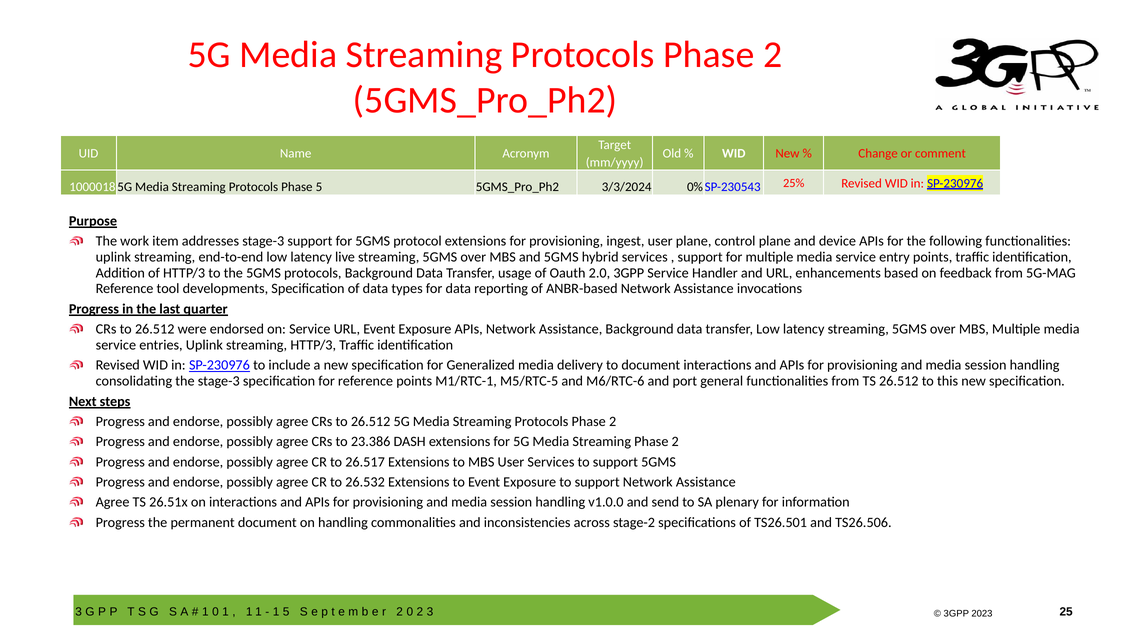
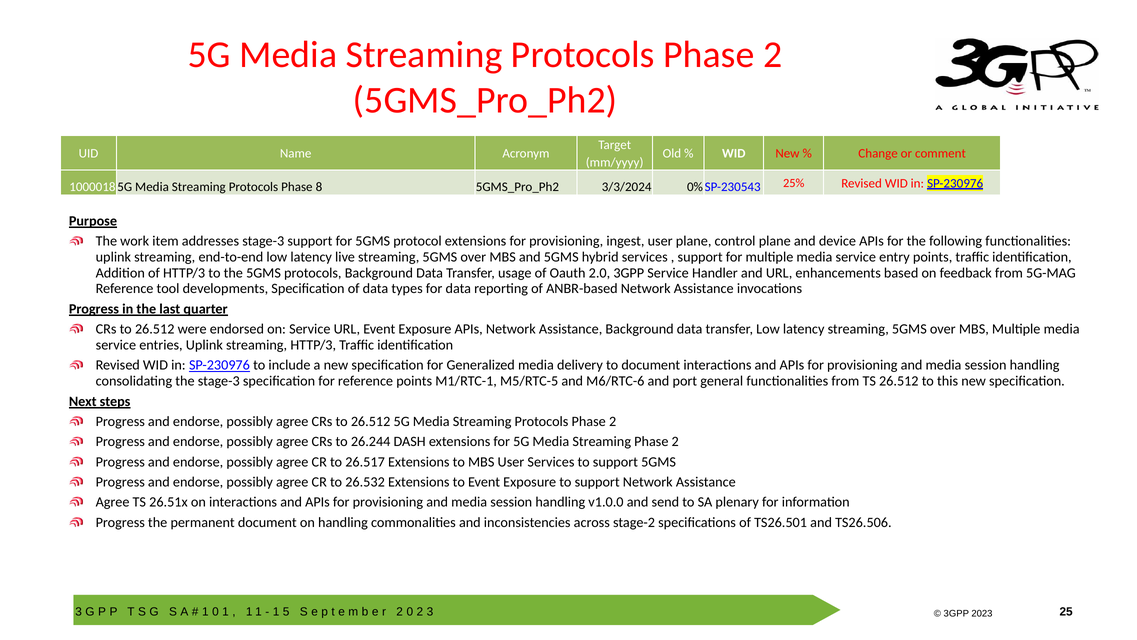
Phase 5: 5 -> 8 (319, 187)
23.386: 23.386 -> 26.244 (371, 441)
